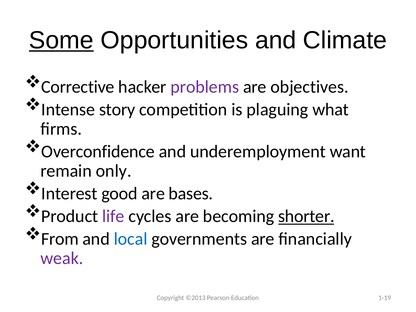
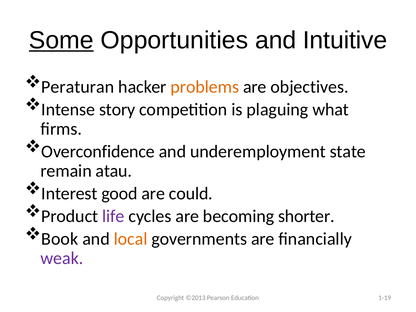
Climate: Climate -> Intuitive (345, 40)
Corrective: Corrective -> Peraturan (78, 87)
problems colour: purple -> orange (205, 87)
want: want -> state (348, 152)
only: only -> atau (114, 171)
bases: bases -> could (191, 194)
shorter underline: present -> none (306, 216)
From: From -> Book (60, 239)
local colour: blue -> orange (131, 239)
